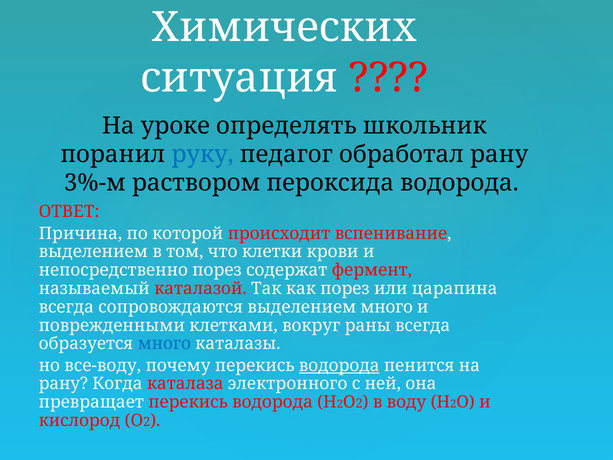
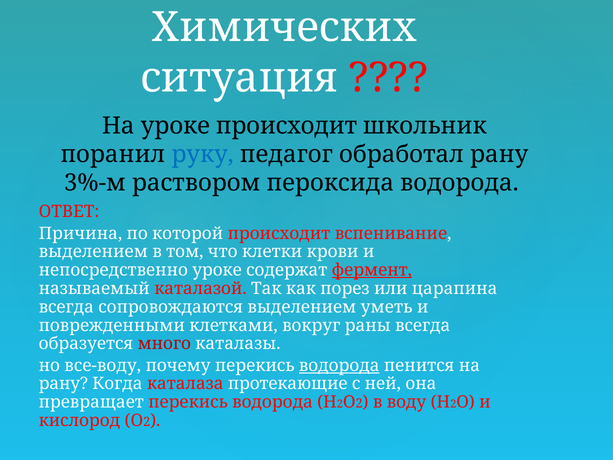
уроке определять: определять -> происходит (286, 126)
непосредственно порез: порез -> уроке (217, 270)
фермент underline: none -> present (372, 270)
выделением много: много -> уметь (387, 307)
много colour: blue -> red (164, 344)
электронного: электронного -> протекающие (288, 384)
